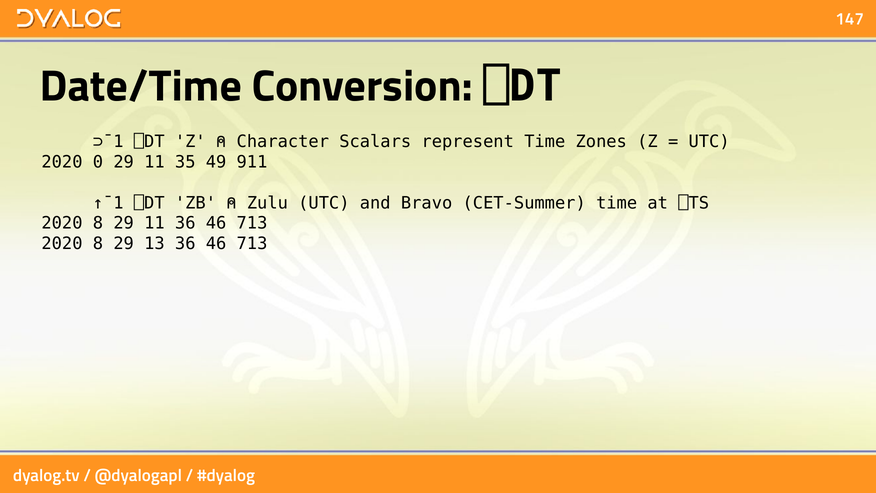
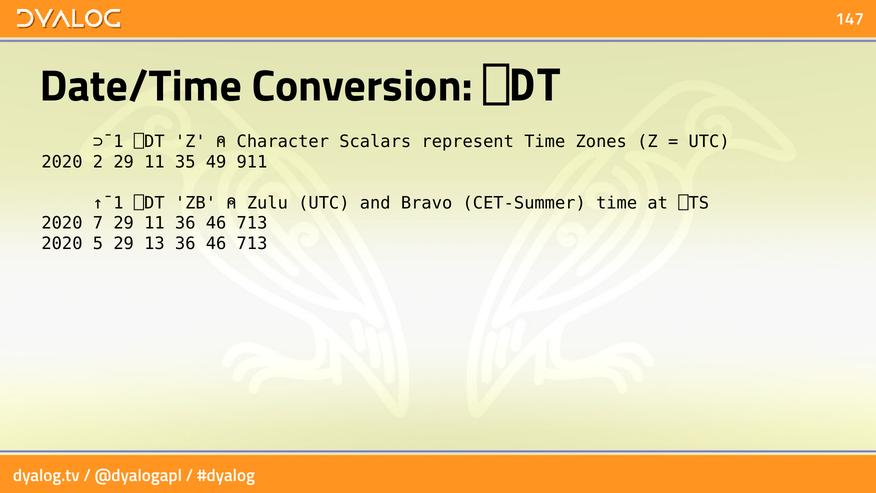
0: 0 -> 2 (98, 162)
8: 8 -> 7 (98, 223)
8: 8 -> 5 (98, 244)
